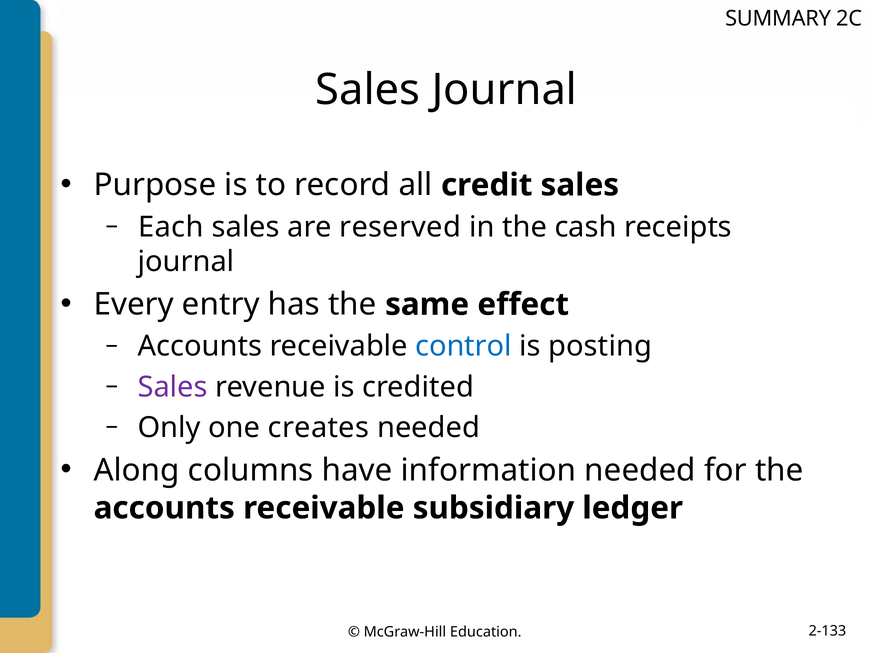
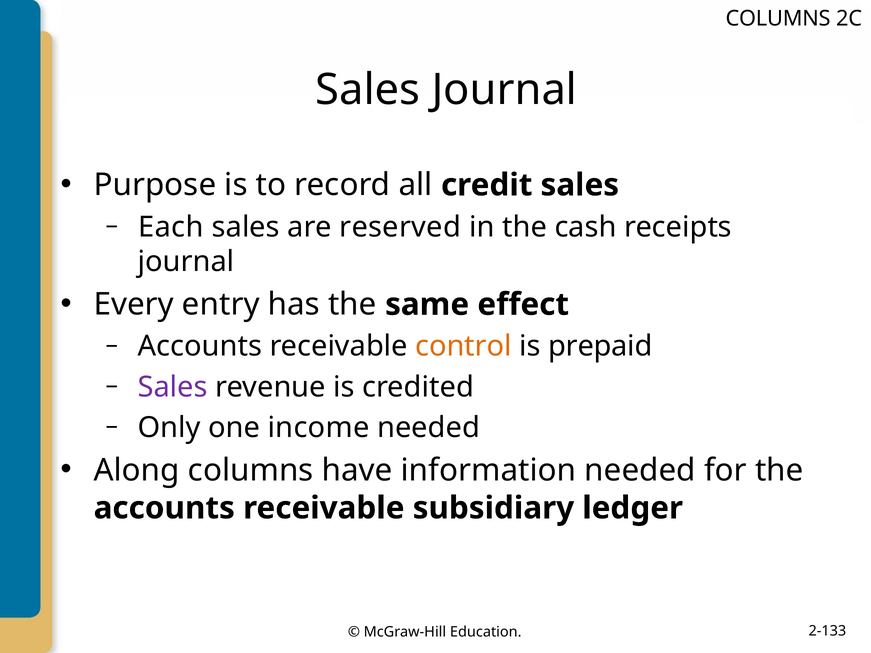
SUMMARY: SUMMARY -> COLUMNS (778, 19)
control colour: blue -> orange (463, 346)
posting: posting -> prepaid (600, 346)
creates: creates -> income (318, 428)
